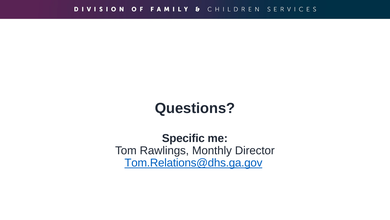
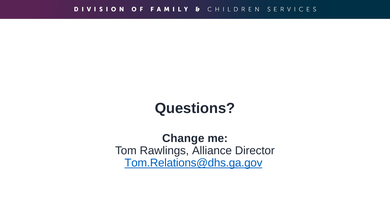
Specific: Specific -> Change (183, 138)
Monthly: Monthly -> Alliance (212, 150)
